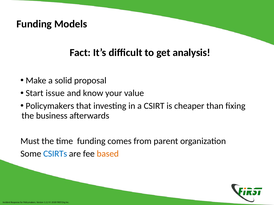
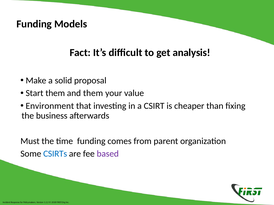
Start issue: issue -> them (55, 93)
and know: know -> them (93, 93)
Policymakers: Policymakers -> Environment (50, 106)
based colour: orange -> purple (108, 154)
